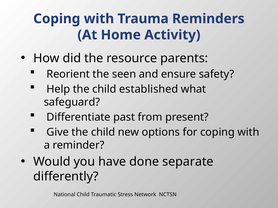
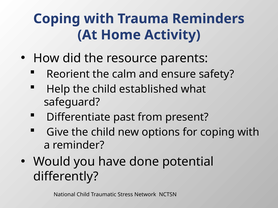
seen: seen -> calm (124, 74)
separate: separate -> potential (188, 162)
